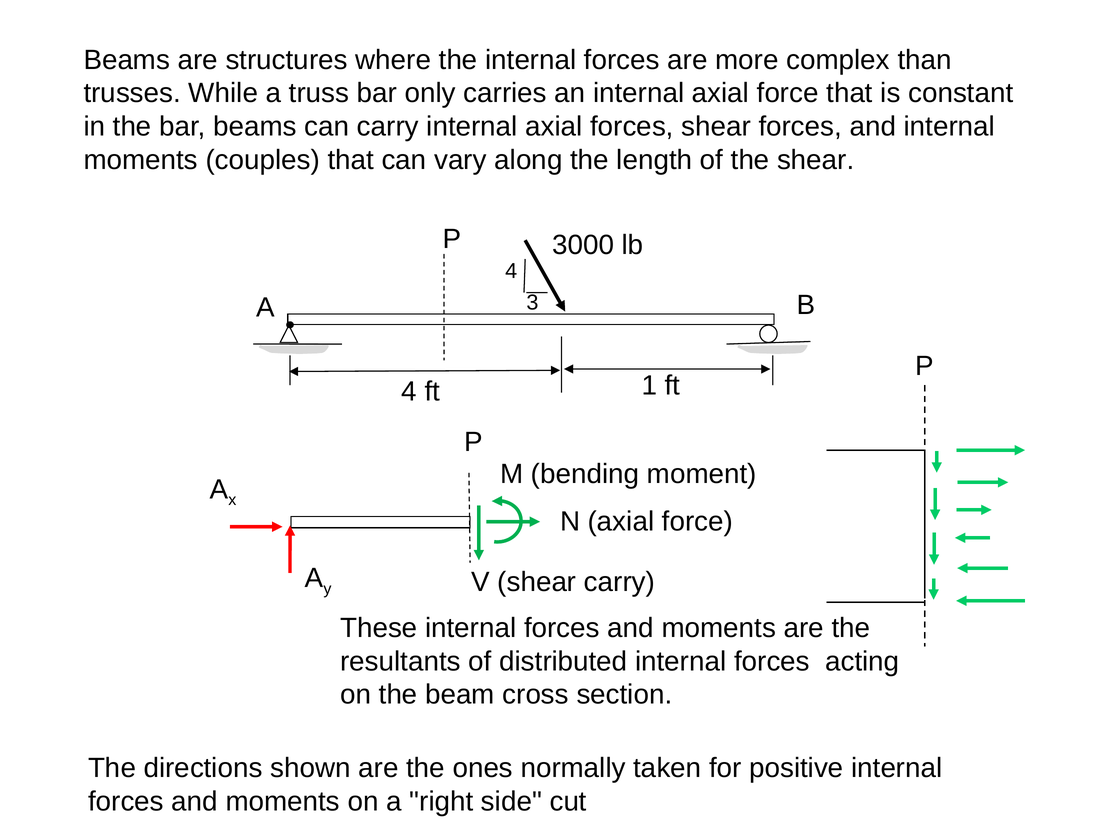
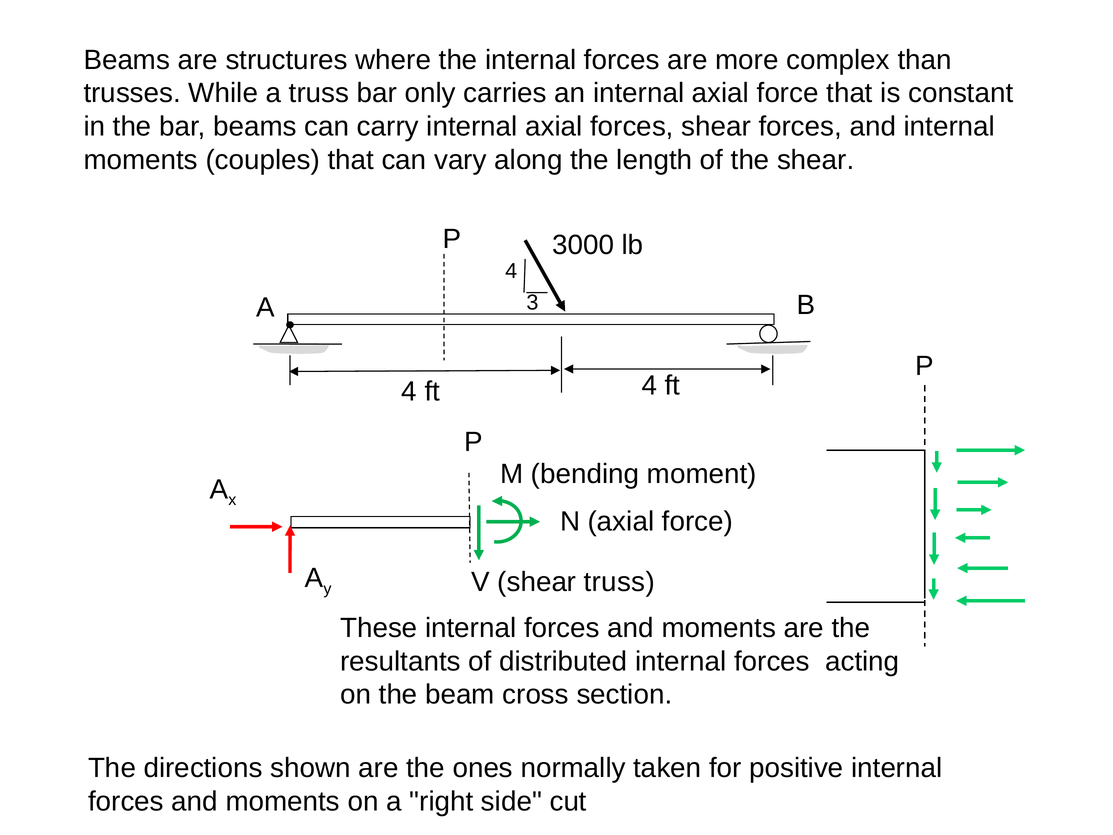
1: 1 -> 4 (649, 385)
shear carry: carry -> truss (619, 582)
